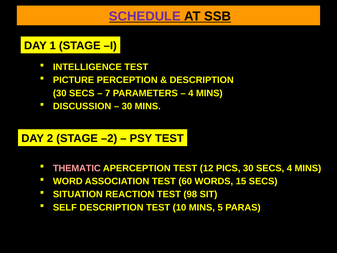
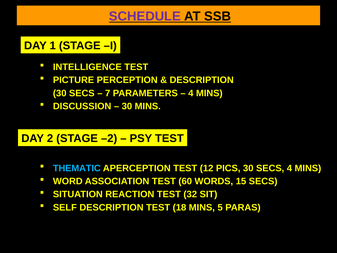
THEMATIC colour: pink -> light blue (77, 168)
98: 98 -> 32 (190, 194)
10: 10 -> 18 (180, 207)
